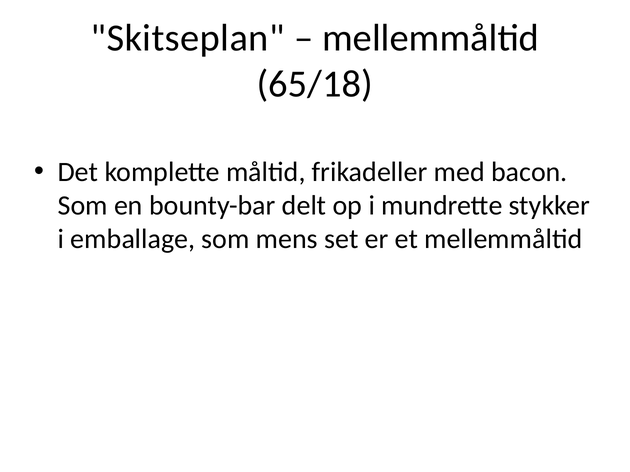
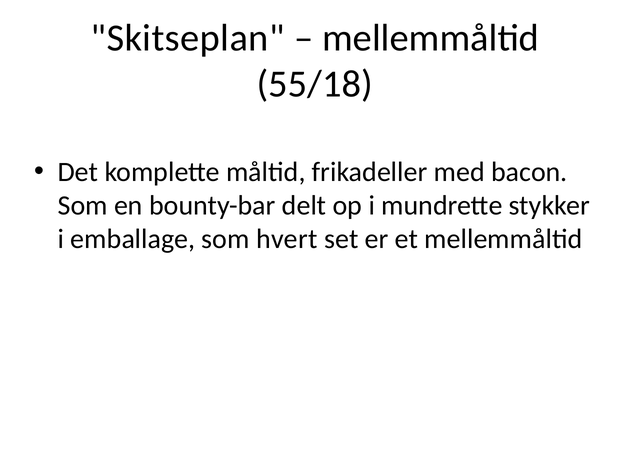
65/18: 65/18 -> 55/18 (315, 84)
mens: mens -> hvert (287, 239)
